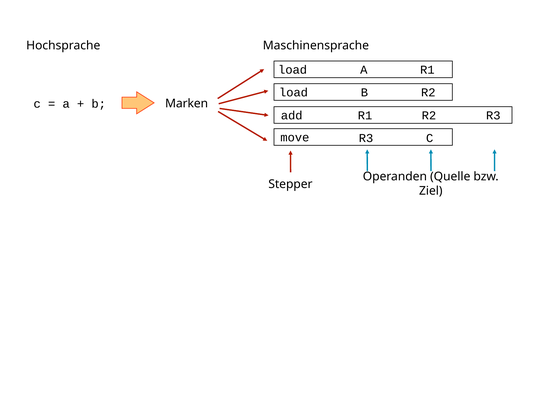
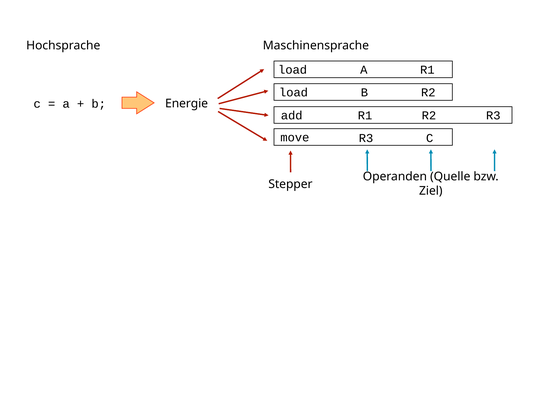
Marken: Marken -> Energie (187, 104)
